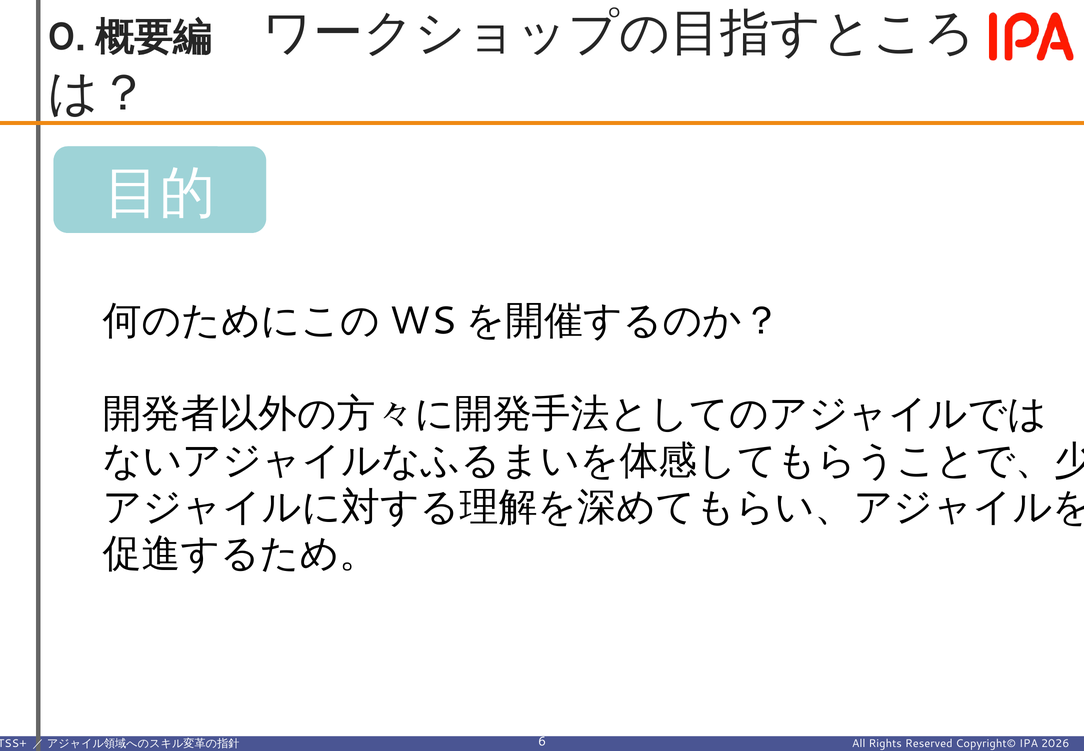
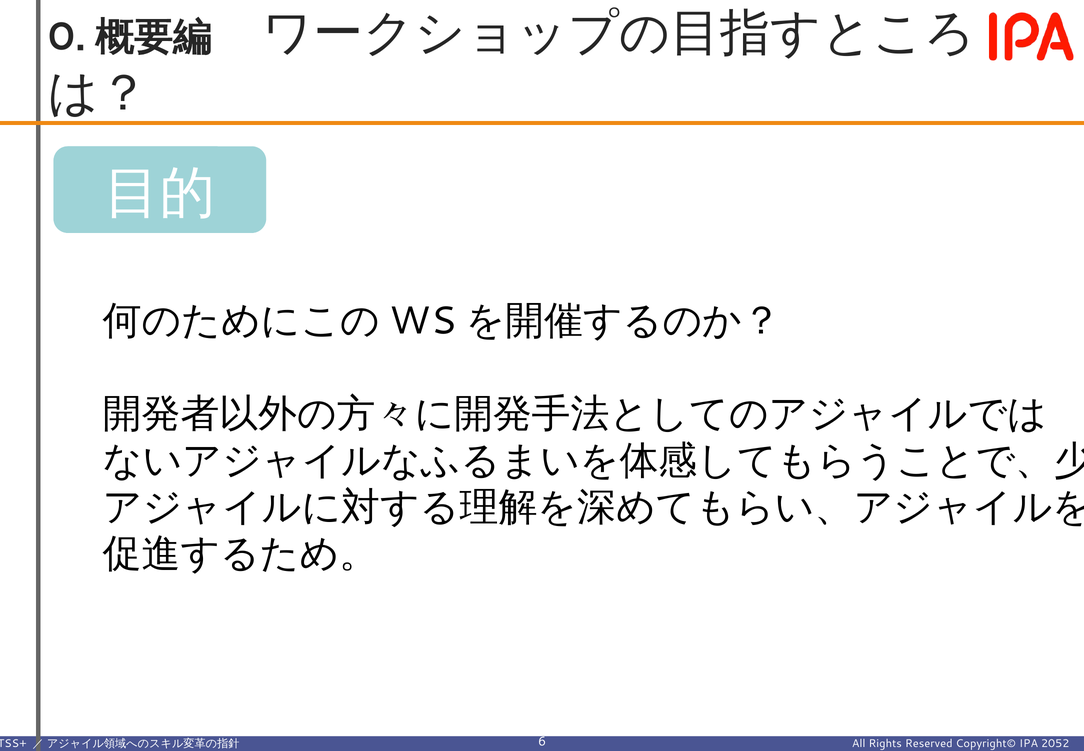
2026: 2026 -> 2052 (1055, 743)
